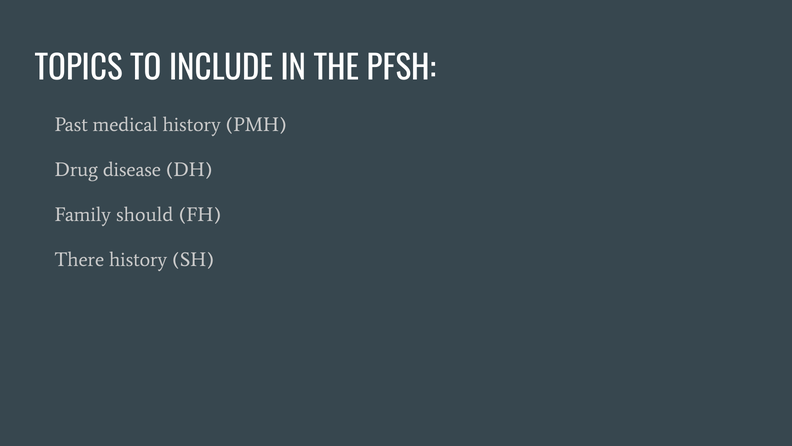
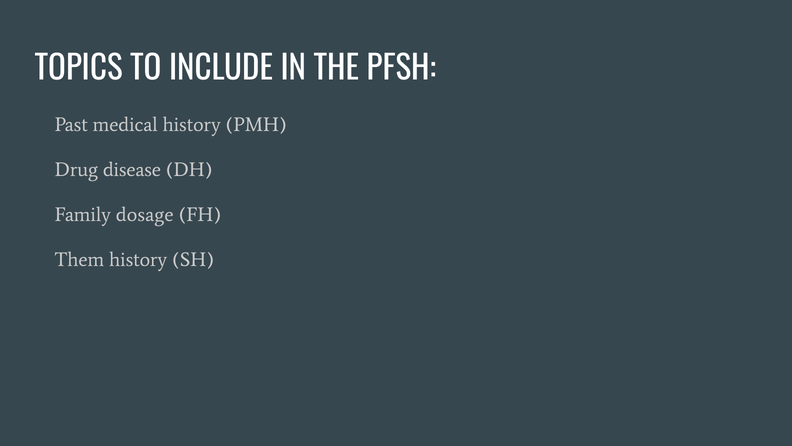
should: should -> dosage (145, 214)
There: There -> Them (79, 259)
